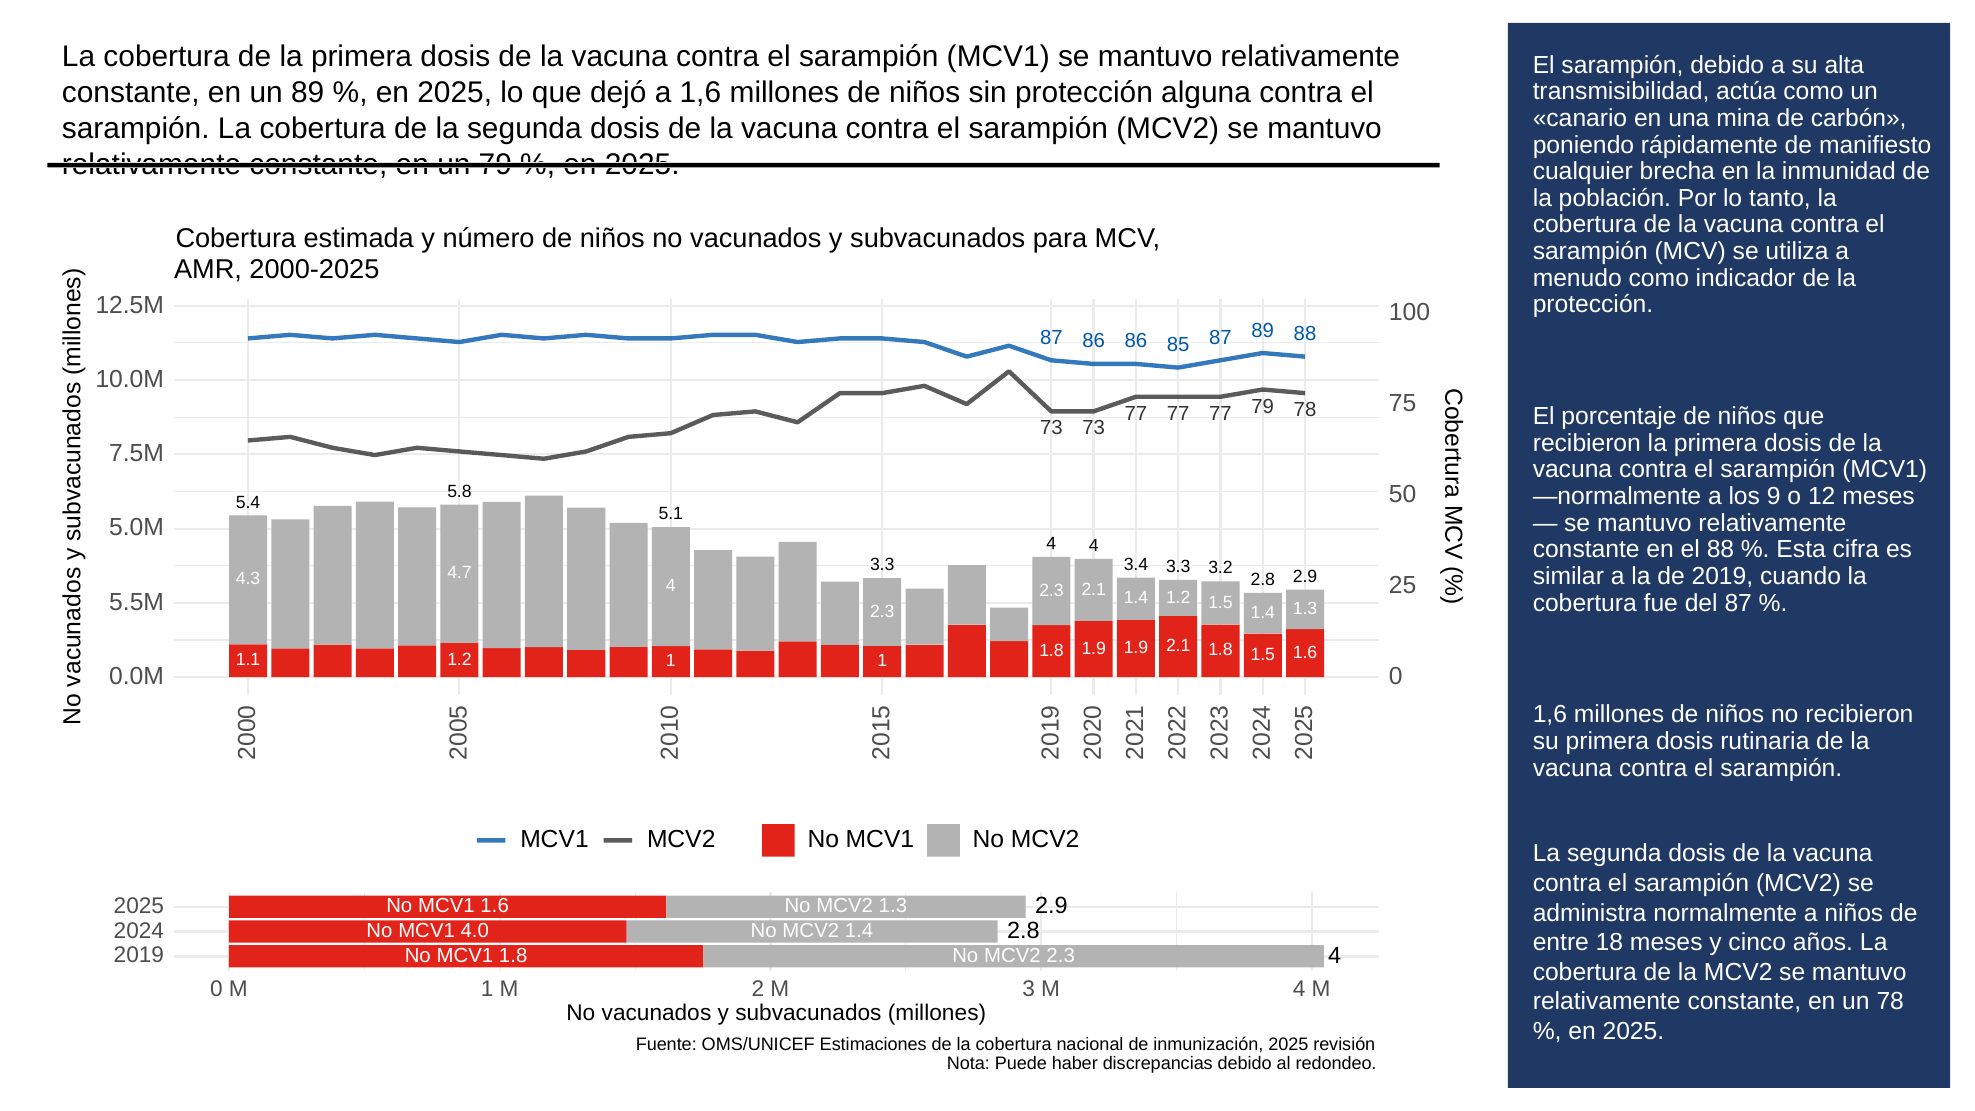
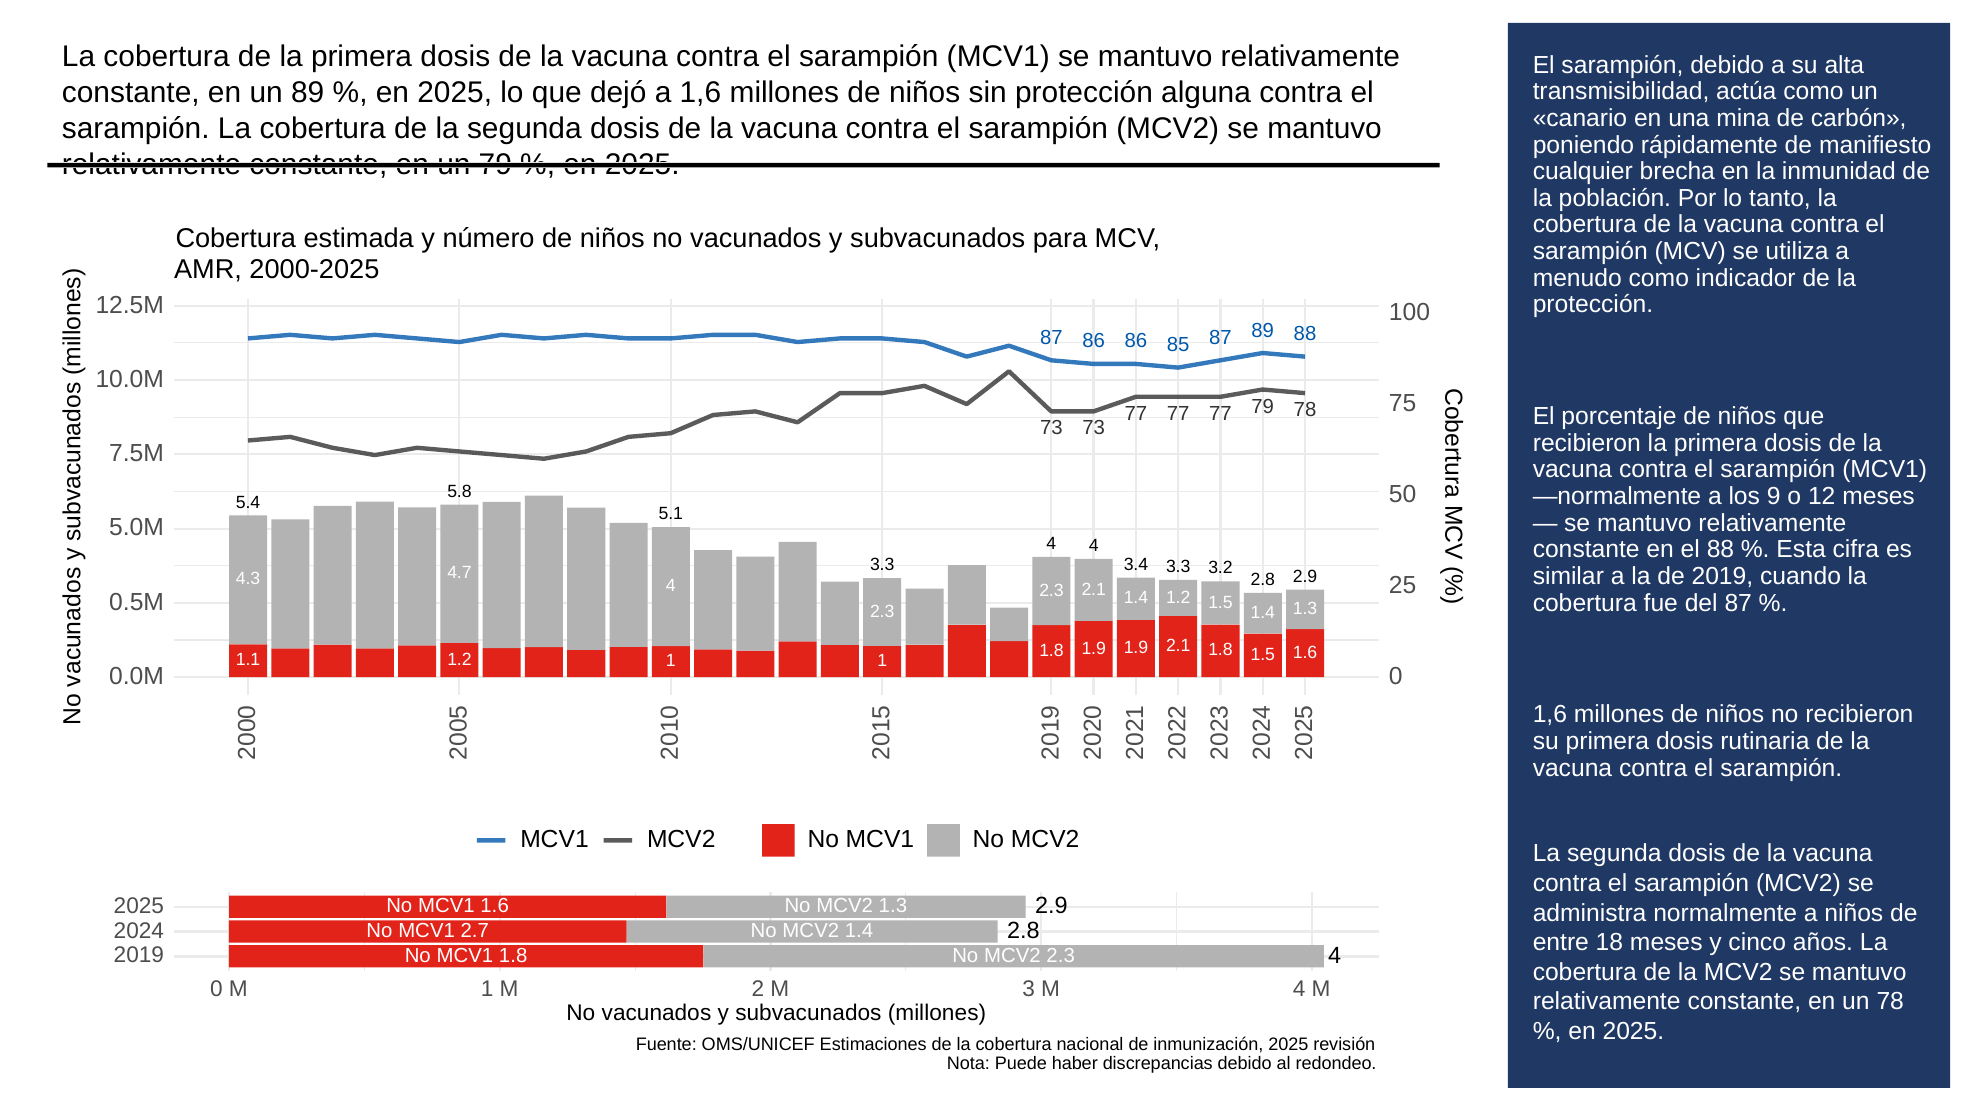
5.5M: 5.5M -> 0.5M (137, 602)
4.0: 4.0 -> 2.7 (475, 931)
